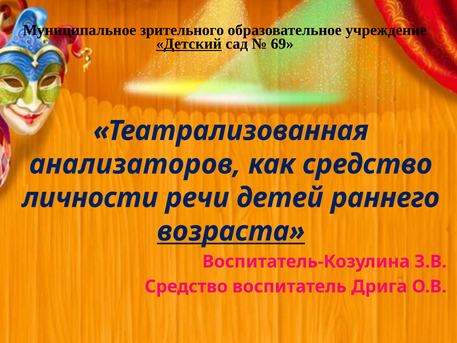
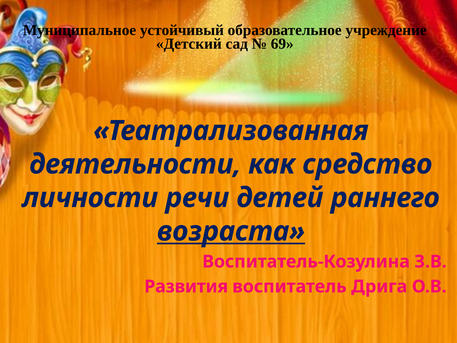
зрительного: зрительного -> устойчивый (182, 30)
Детский underline: present -> none (189, 44)
анализаторов: анализаторов -> деятельности (135, 164)
Средство: Средство -> Развития (186, 286)
